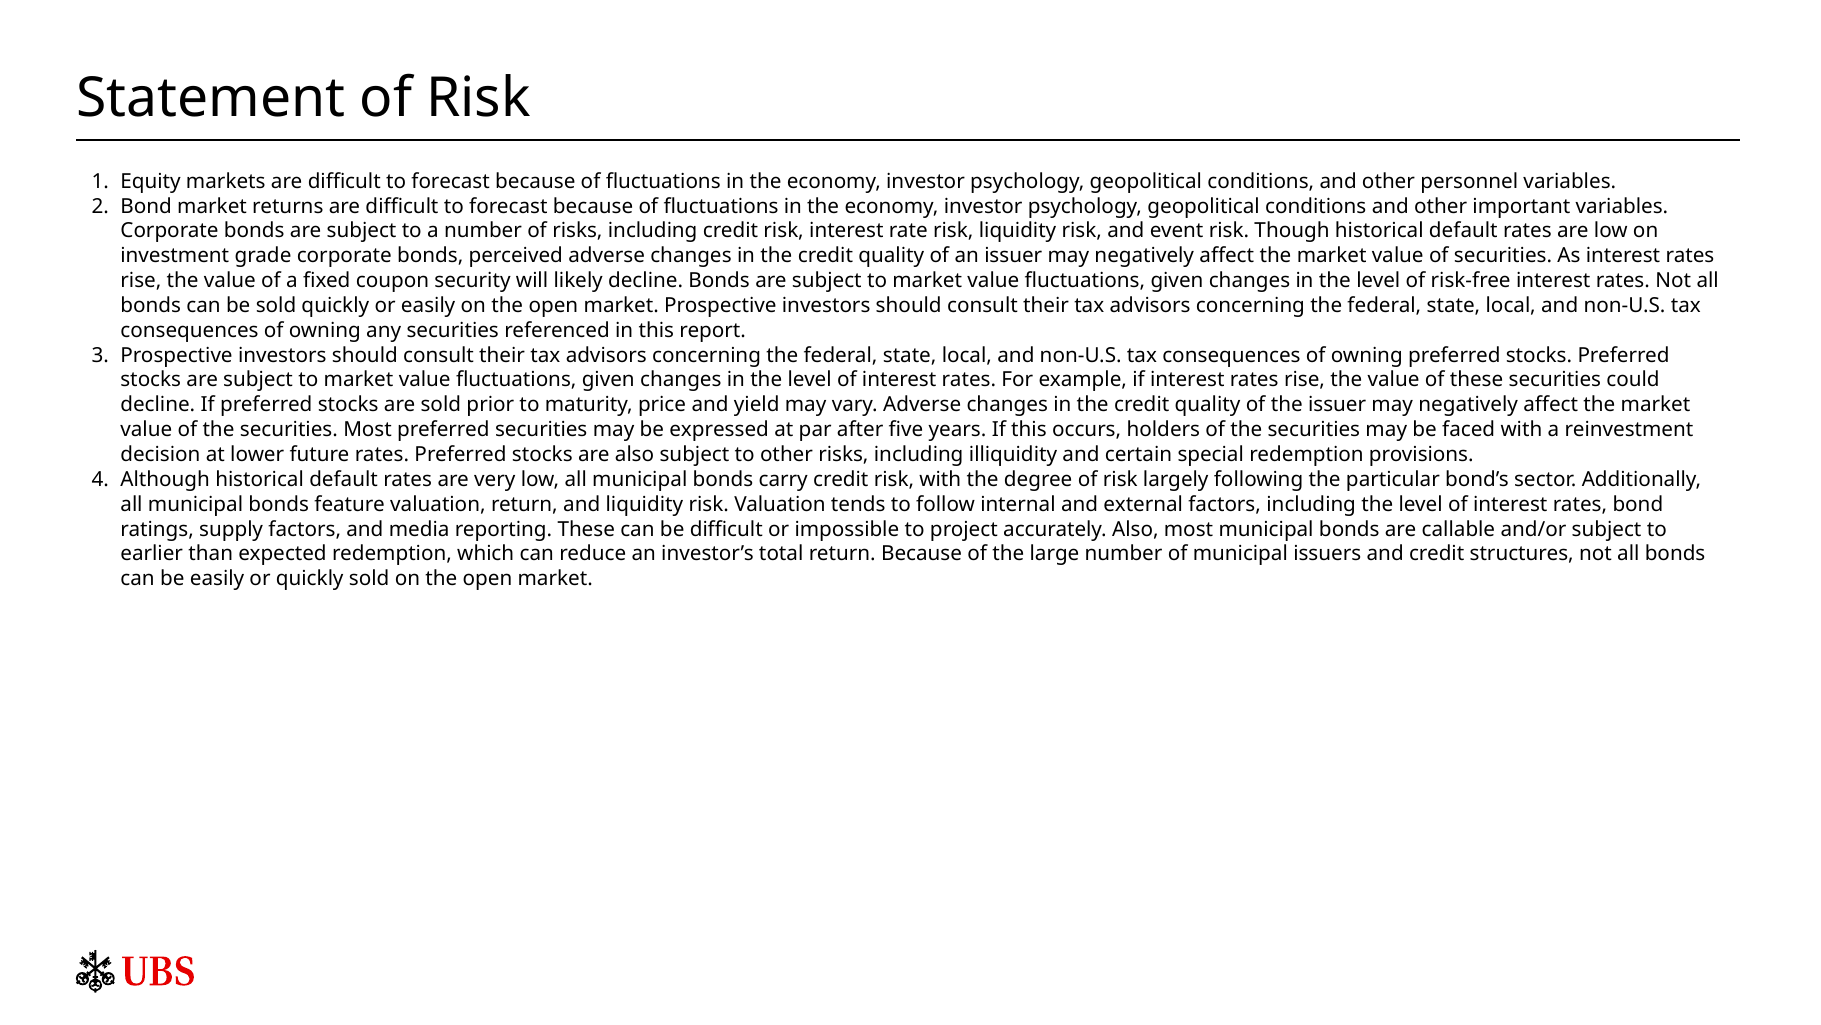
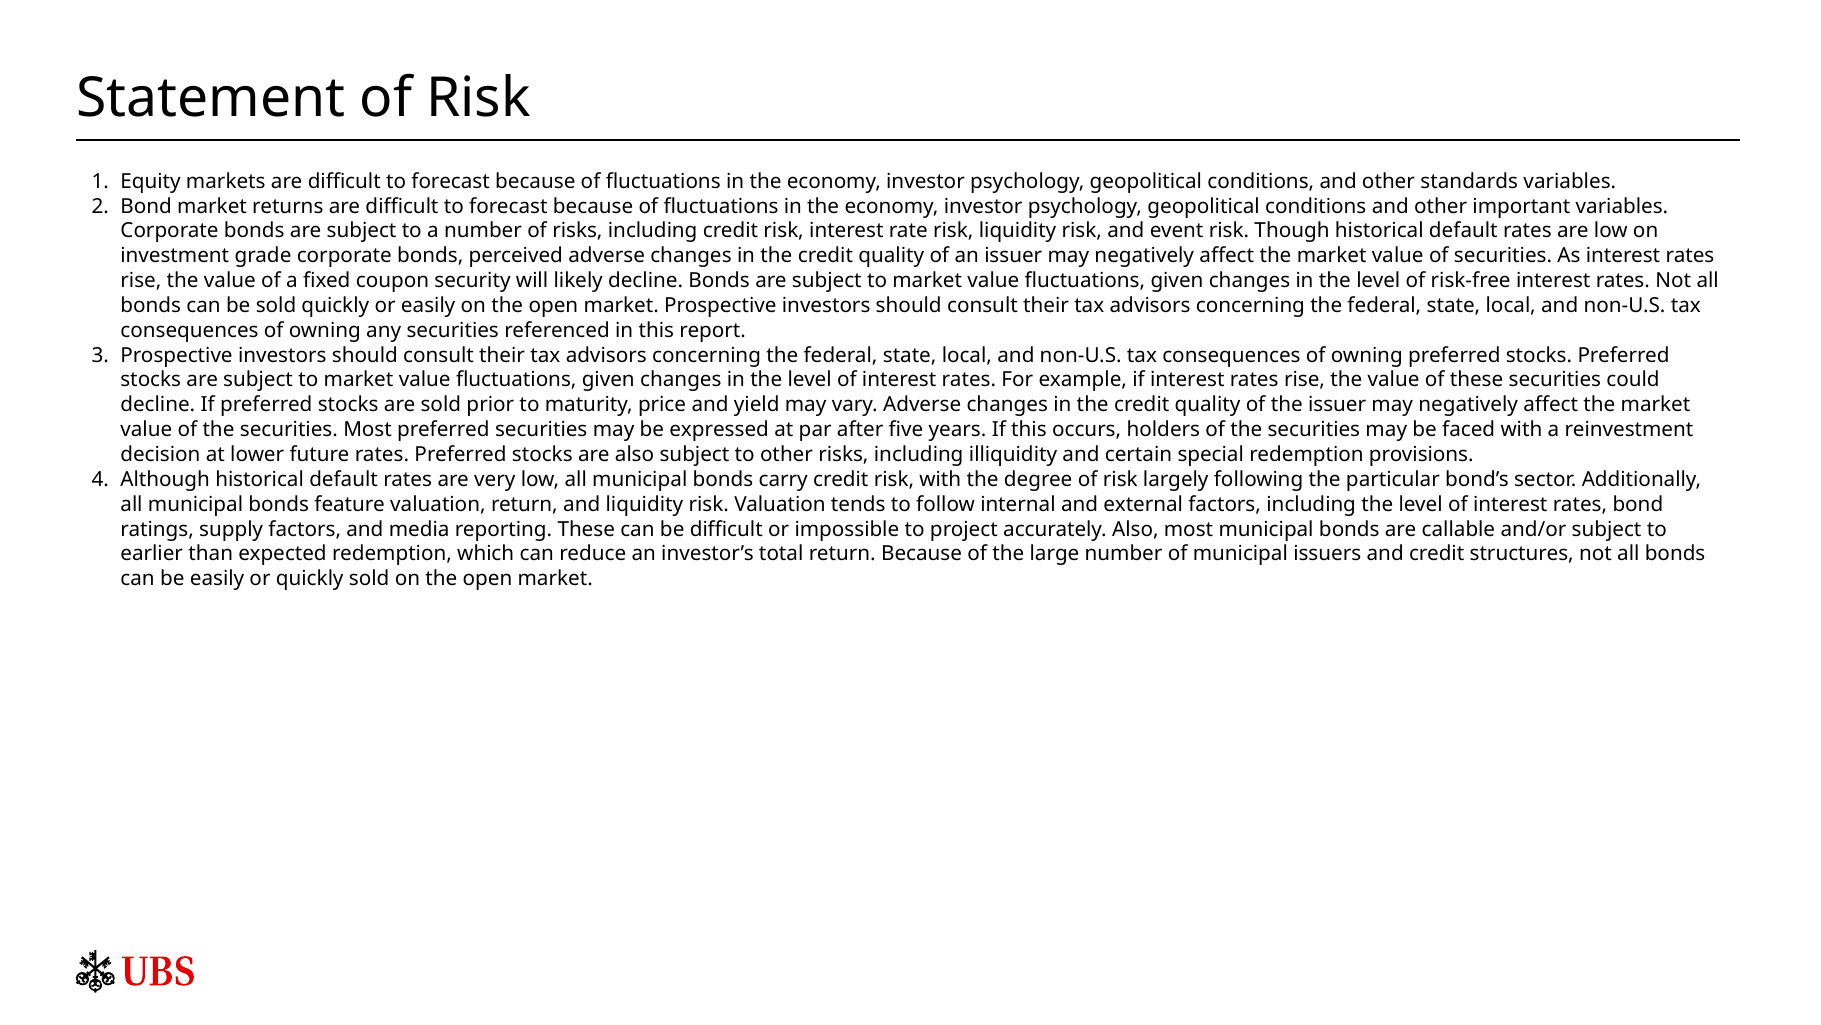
personnel: personnel -> standards (1469, 181)
